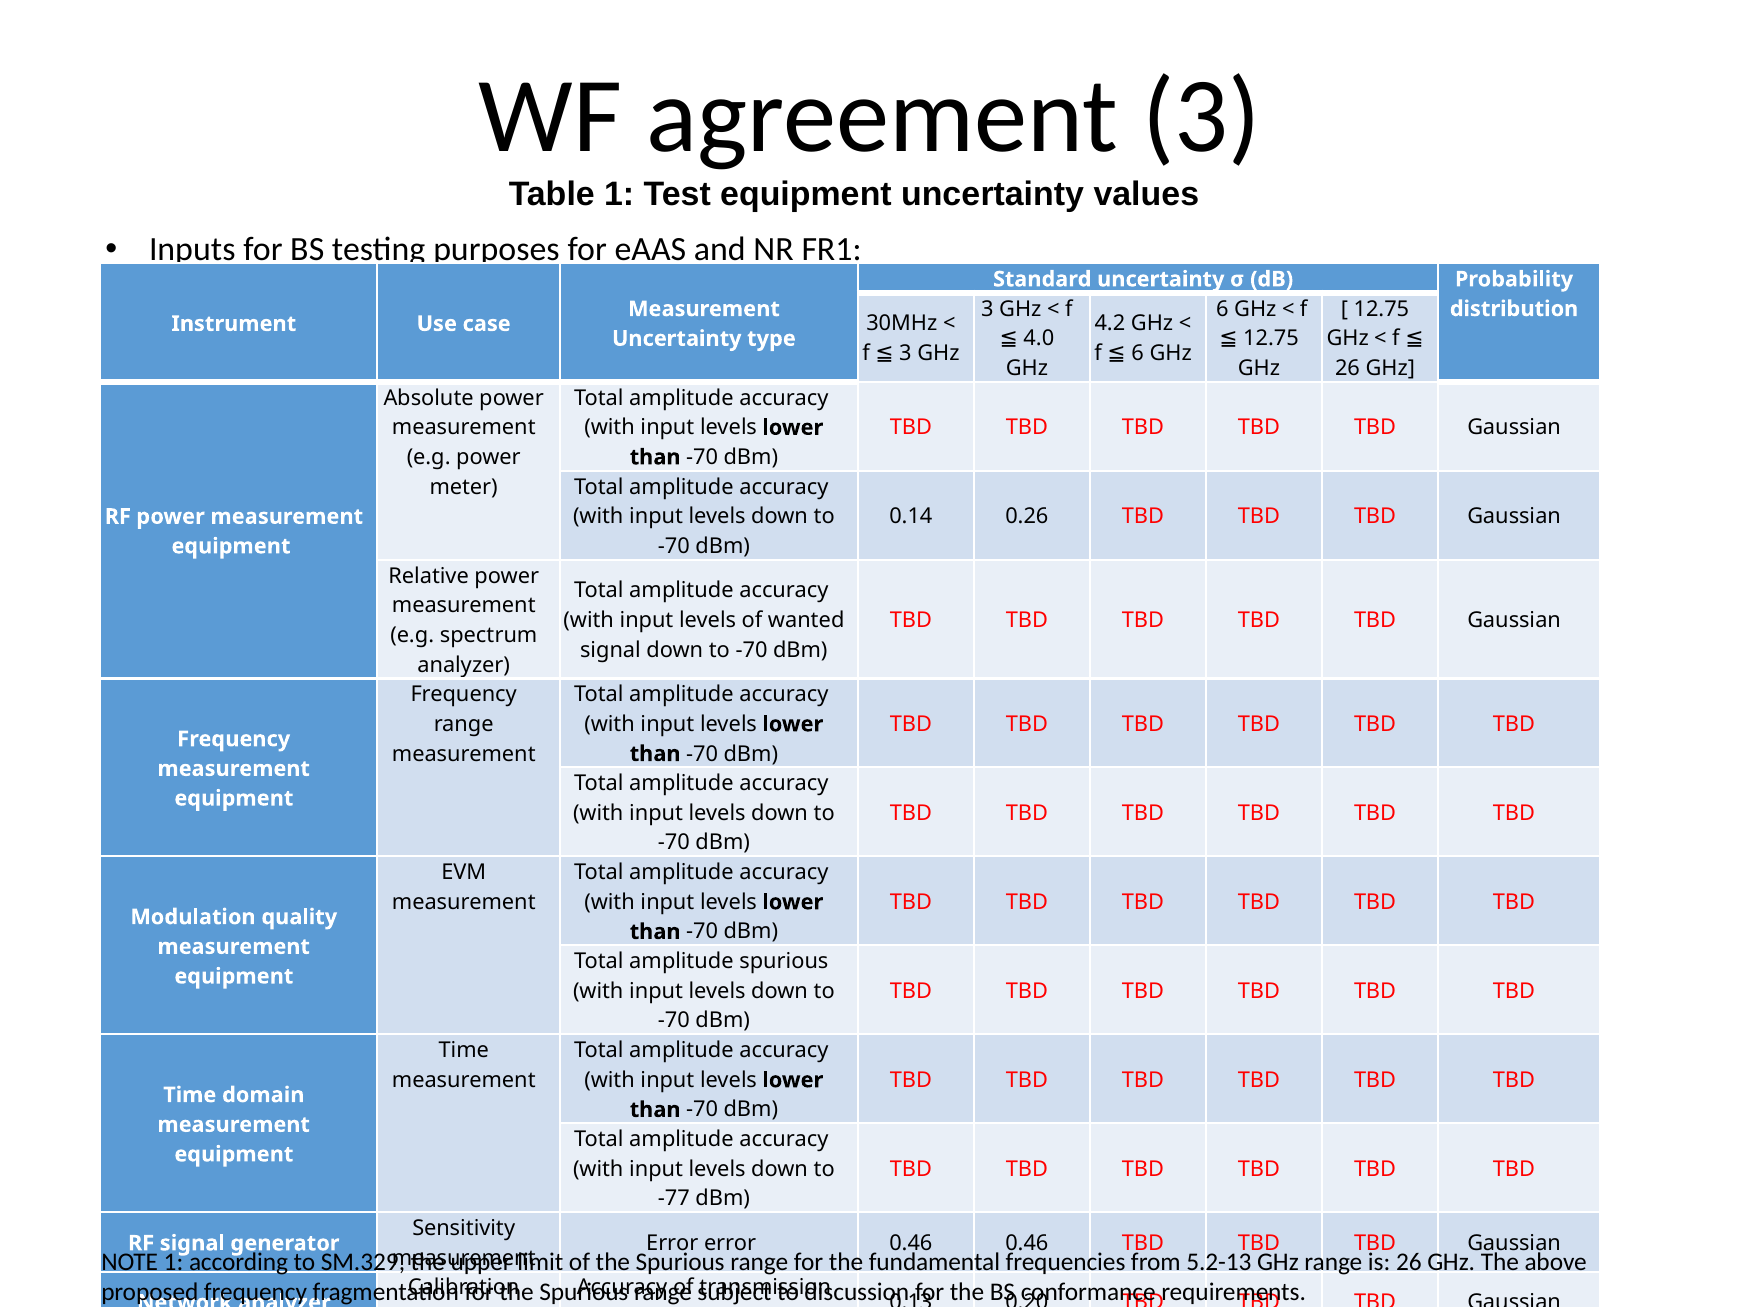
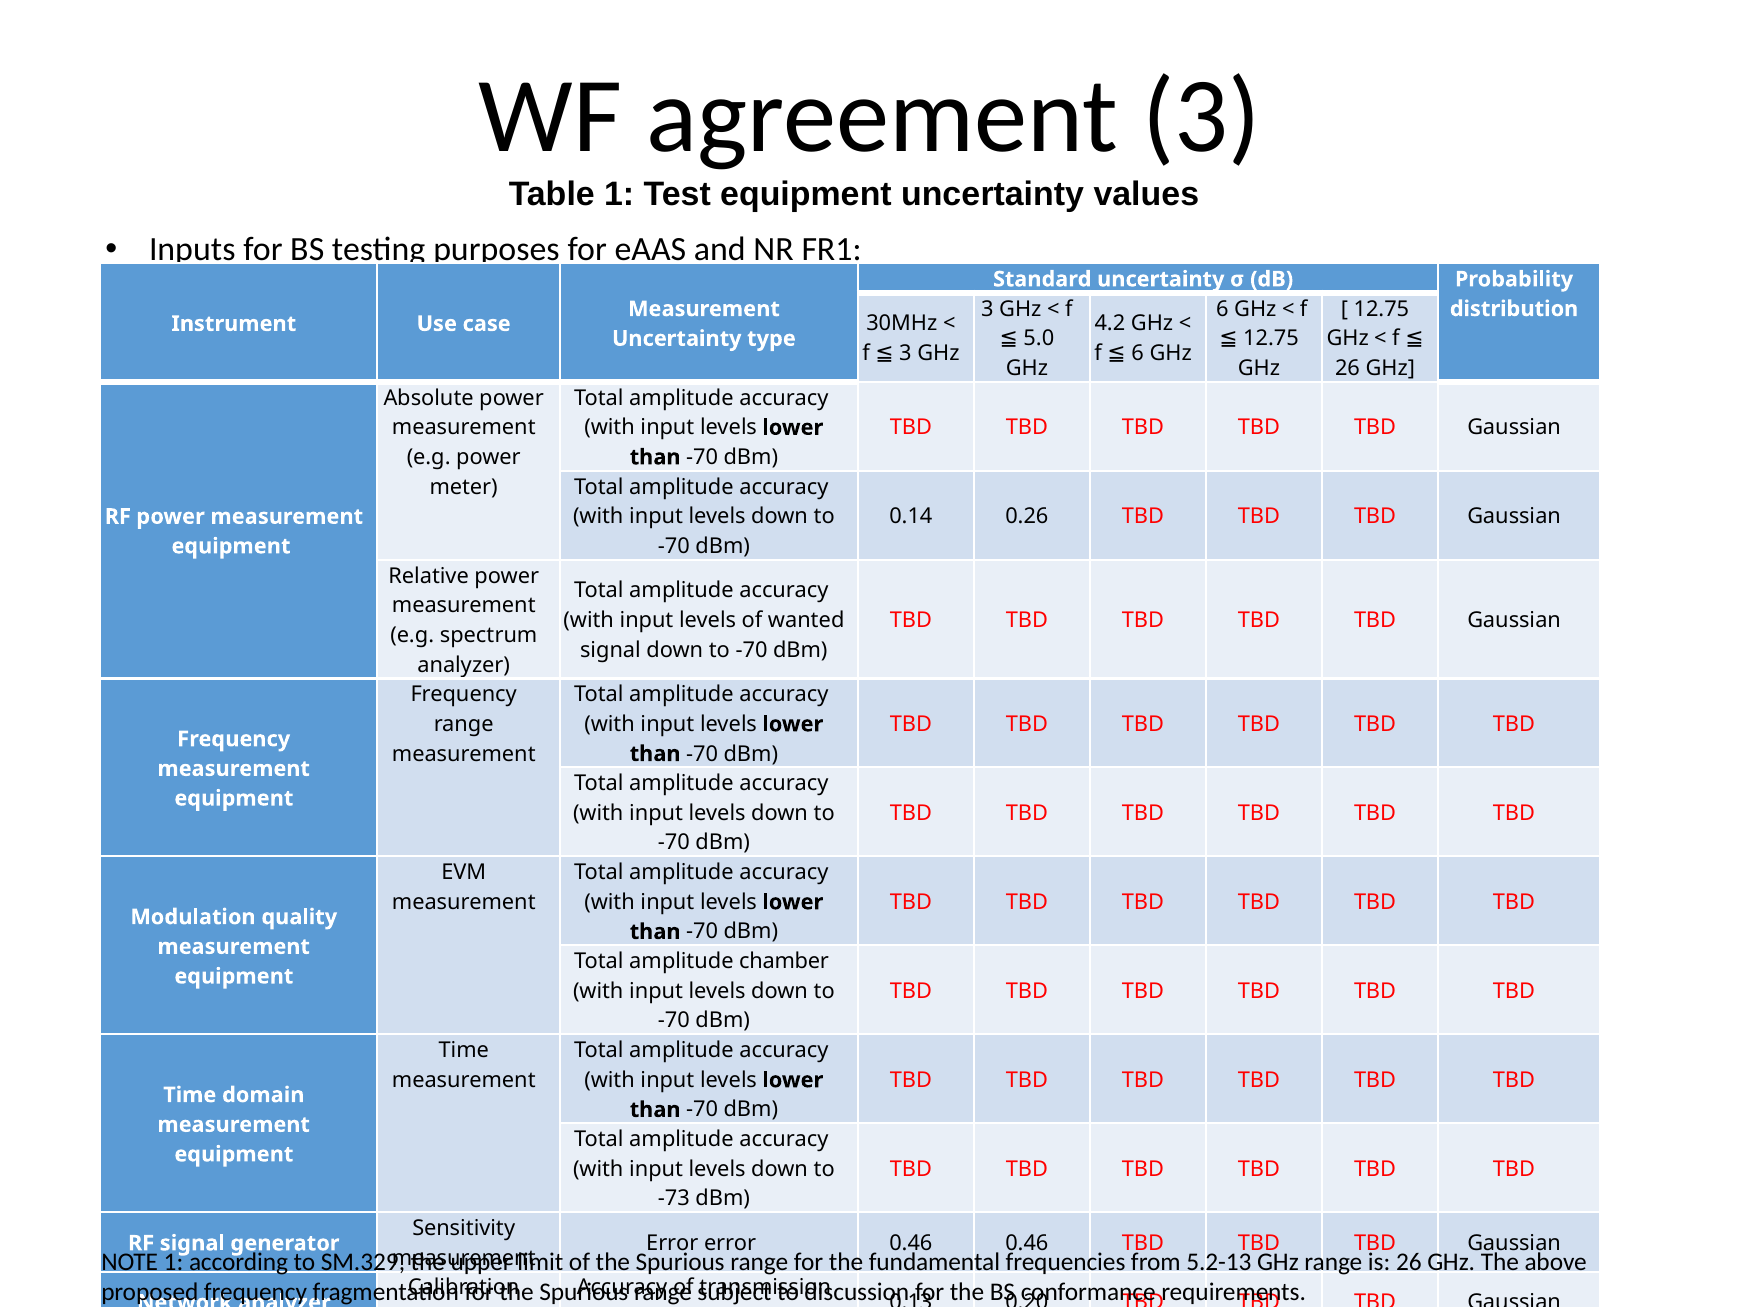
4.0: 4.0 -> 5.0 (1039, 338)
amplitude spurious: spurious -> chamber (784, 961)
‑77: ‑77 -> ‑73 (674, 1198)
